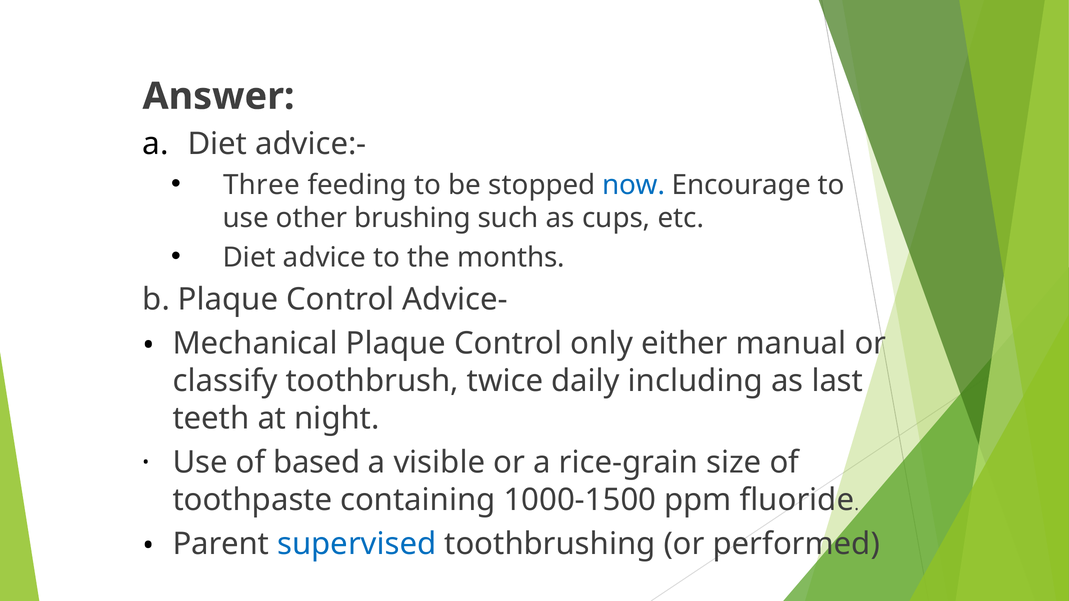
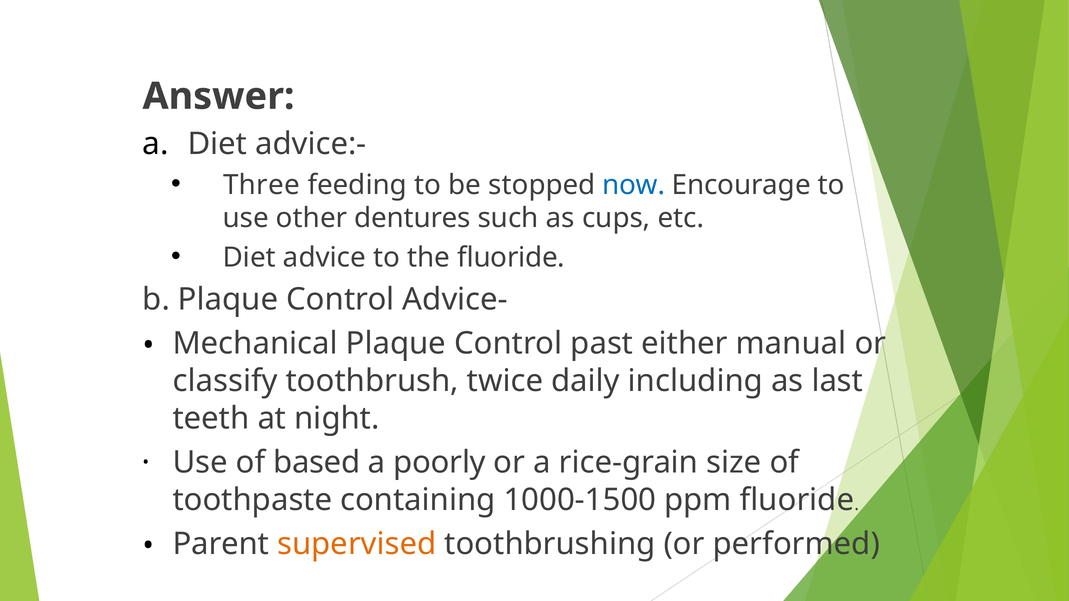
brushing: brushing -> dentures (413, 218)
the months: months -> fluoride (511, 258)
only: only -> past (602, 344)
visible: visible -> poorly (440, 463)
supervised colour: blue -> orange (357, 544)
